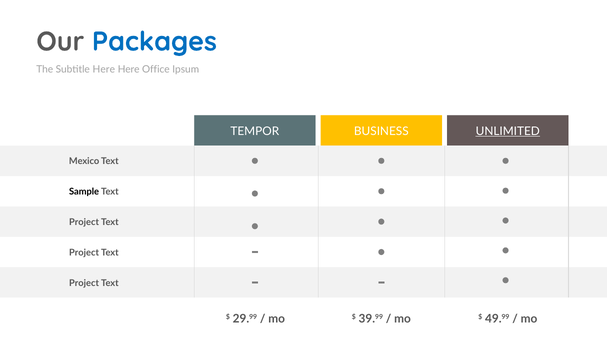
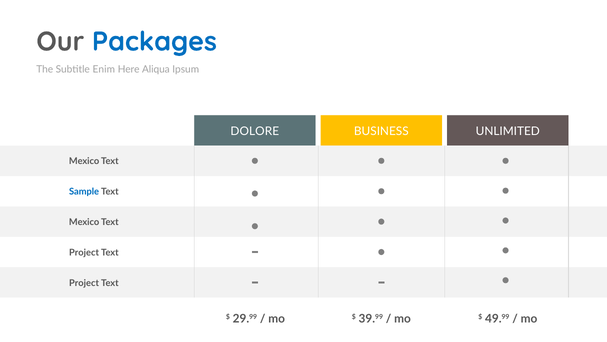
Subtitle Here: Here -> Enim (104, 69)
Office: Office -> Aliqua (156, 69)
TEMPOR: TEMPOR -> DOLORE (255, 131)
UNLIMITED underline: present -> none (508, 131)
Sample colour: black -> blue (84, 191)
Project: Project -> Mexico (84, 222)
